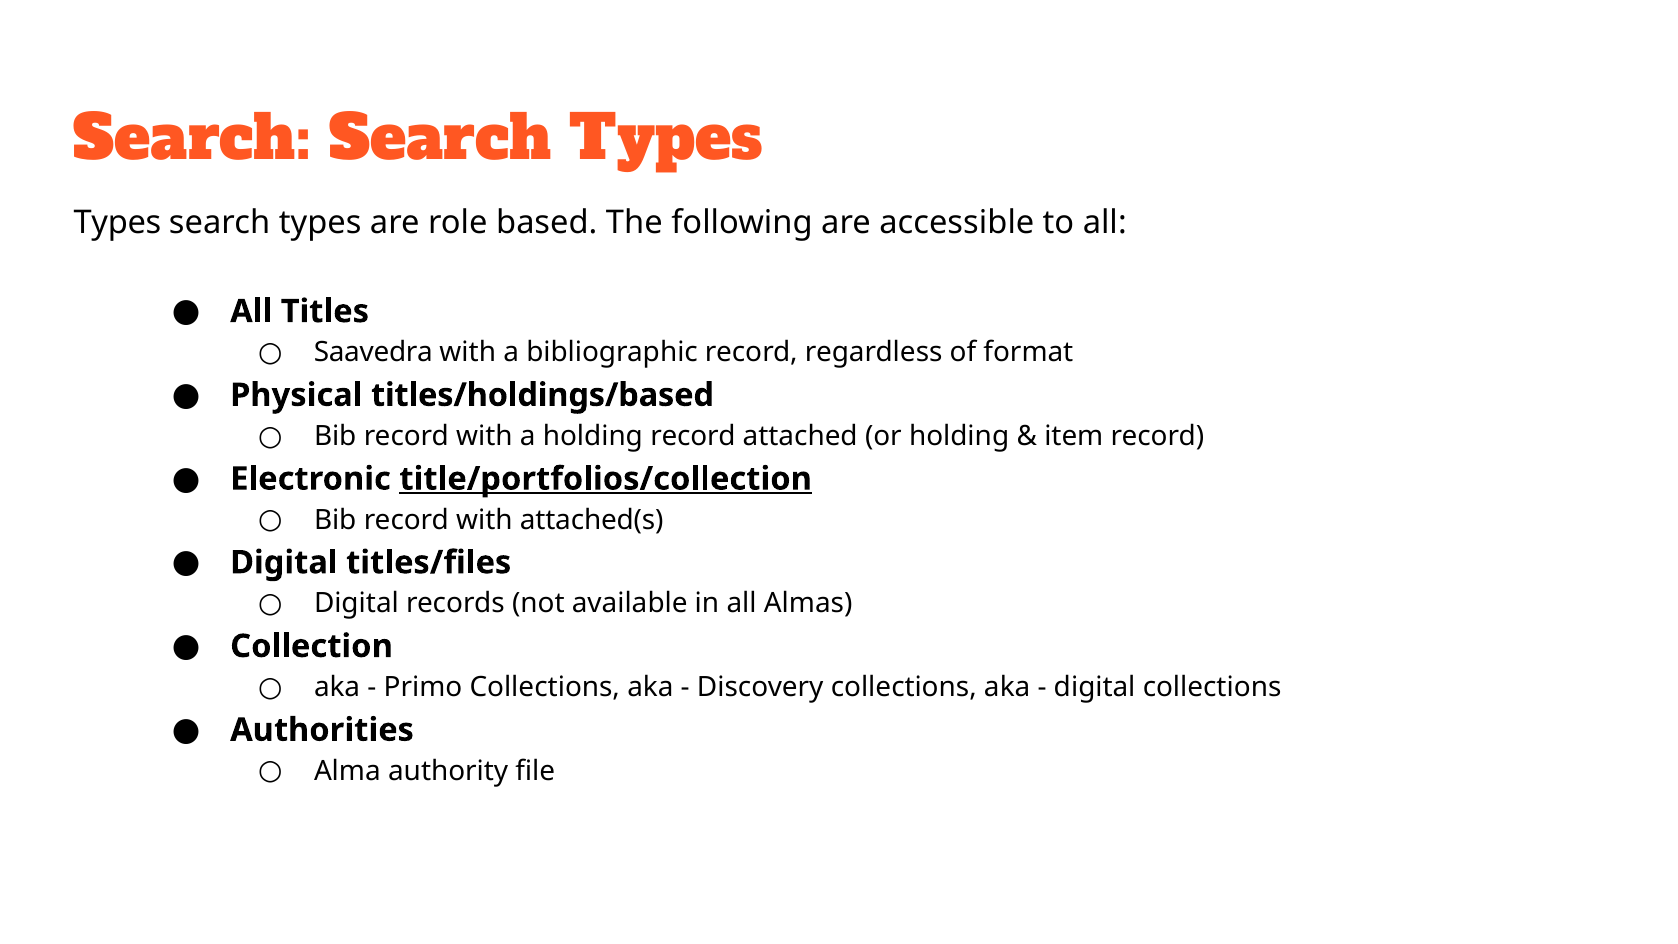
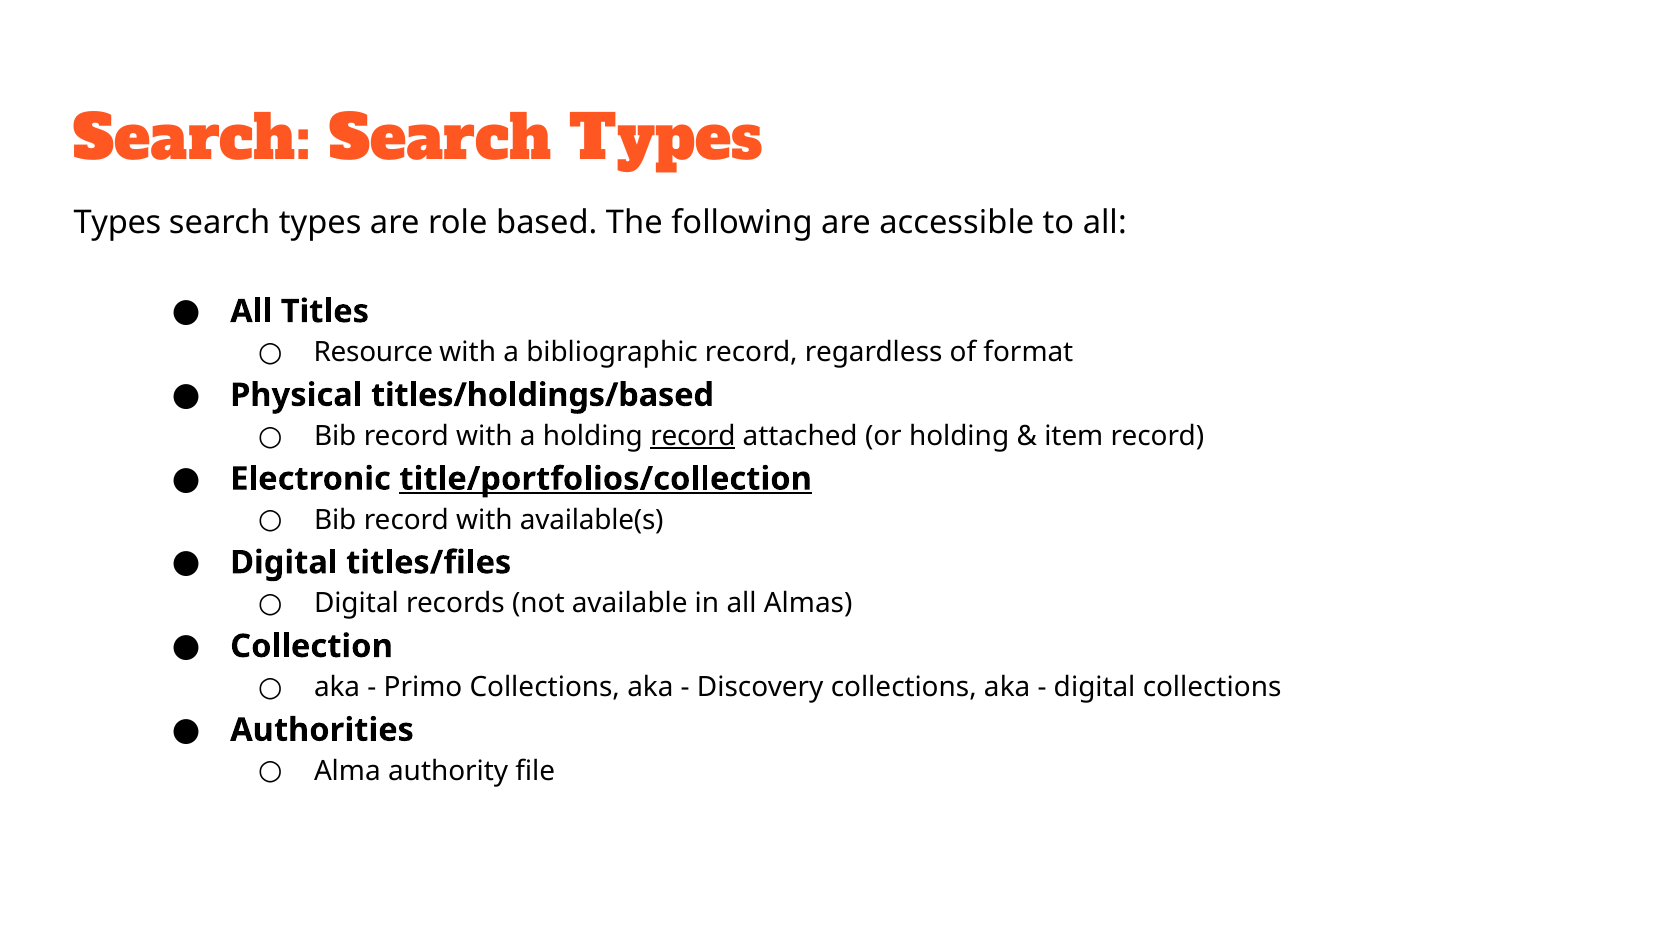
Saavedra: Saavedra -> Resource (373, 352)
record underline: none -> present (693, 436)
attached(s: attached(s -> available(s (592, 520)
